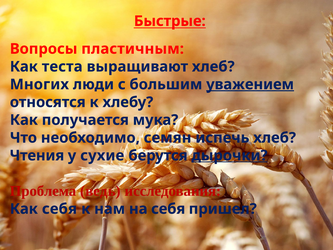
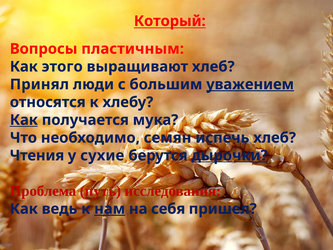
Быстрые: Быстрые -> Который (170, 21)
теста: теста -> этого (62, 67)
Многих: Многих -> Принял (39, 84)
Как underline: none -> present (24, 120)
ведь: ведь -> путь (101, 191)
Как себя: себя -> ведь (60, 209)
нам underline: none -> present (110, 209)
